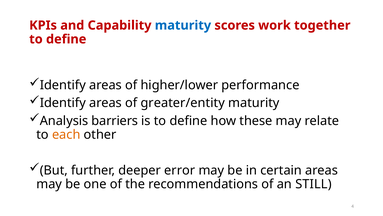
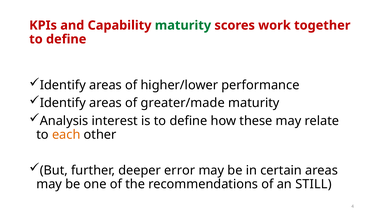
maturity colour: blue -> green (183, 25)
greater/entity: greater/entity -> greater/made (183, 103)
barriers: barriers -> interest (115, 121)
